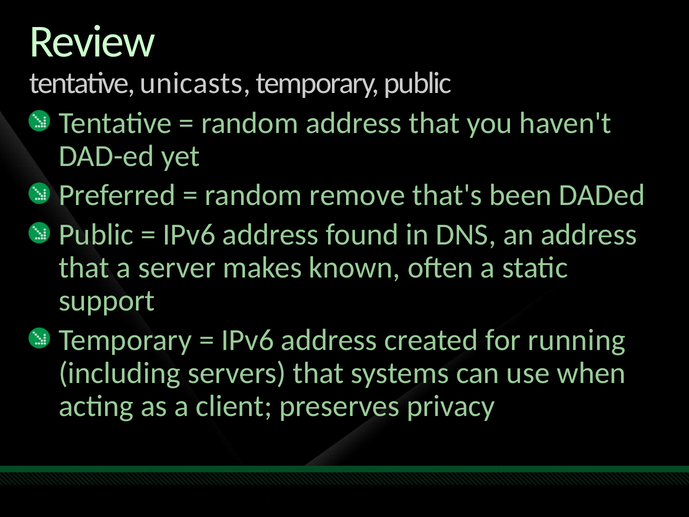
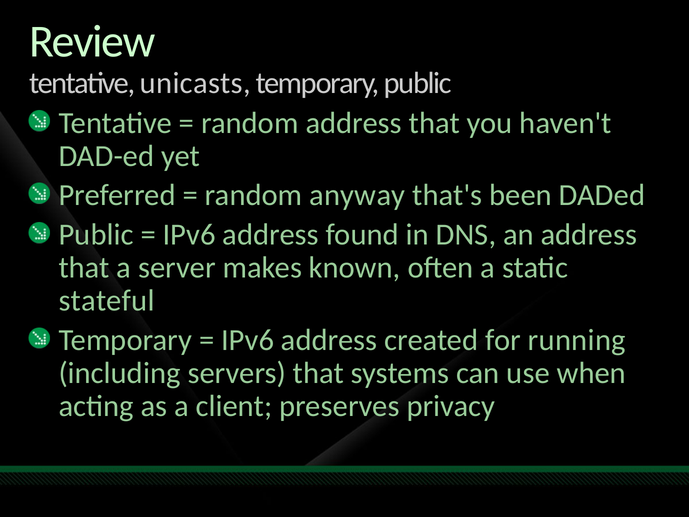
remove: remove -> anyway (357, 195)
support: support -> stateful (107, 301)
